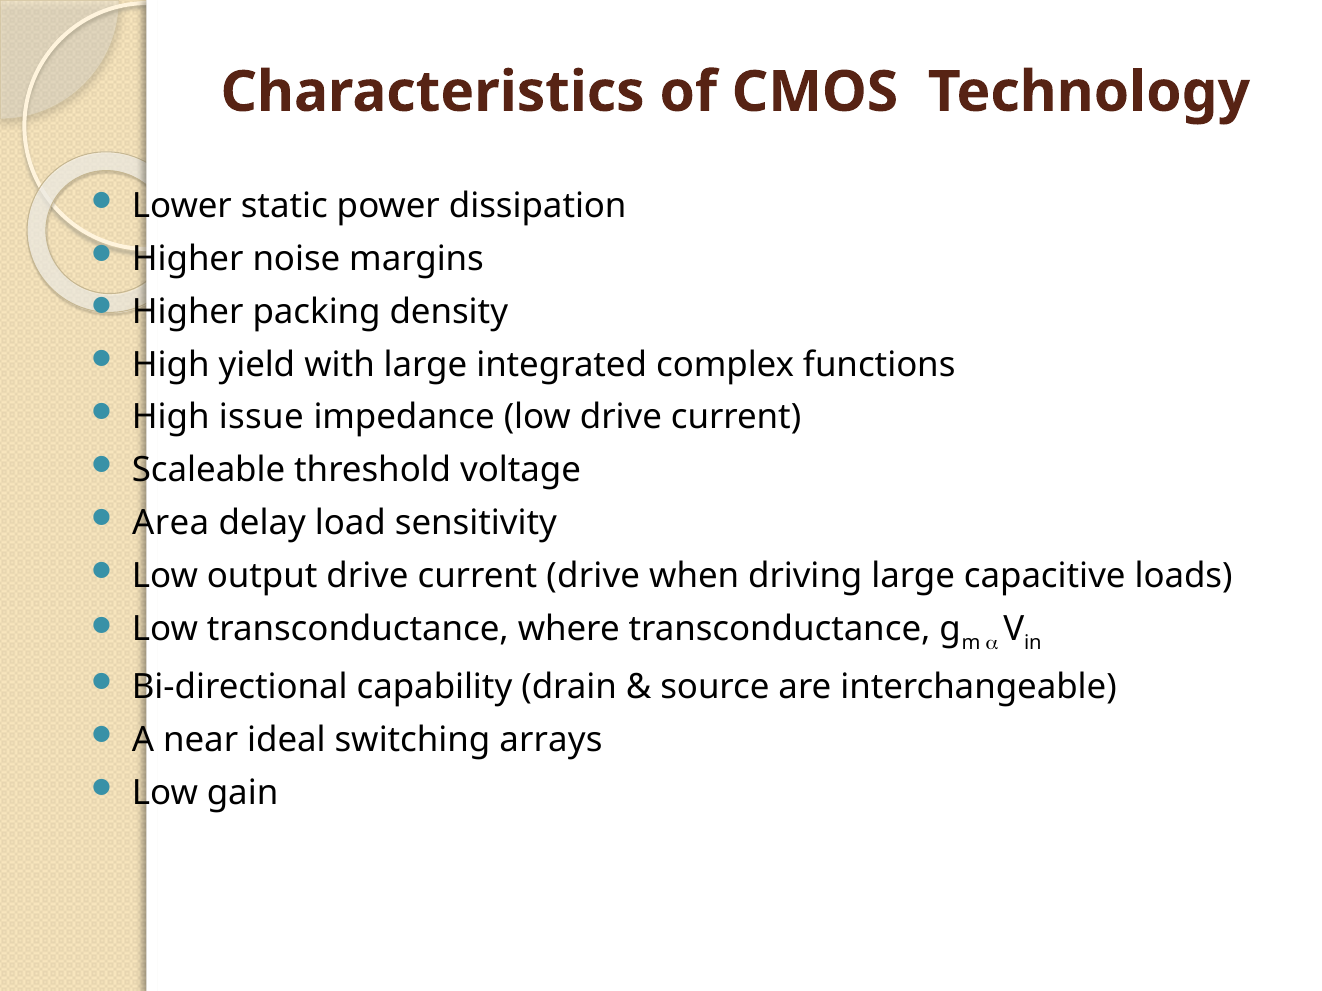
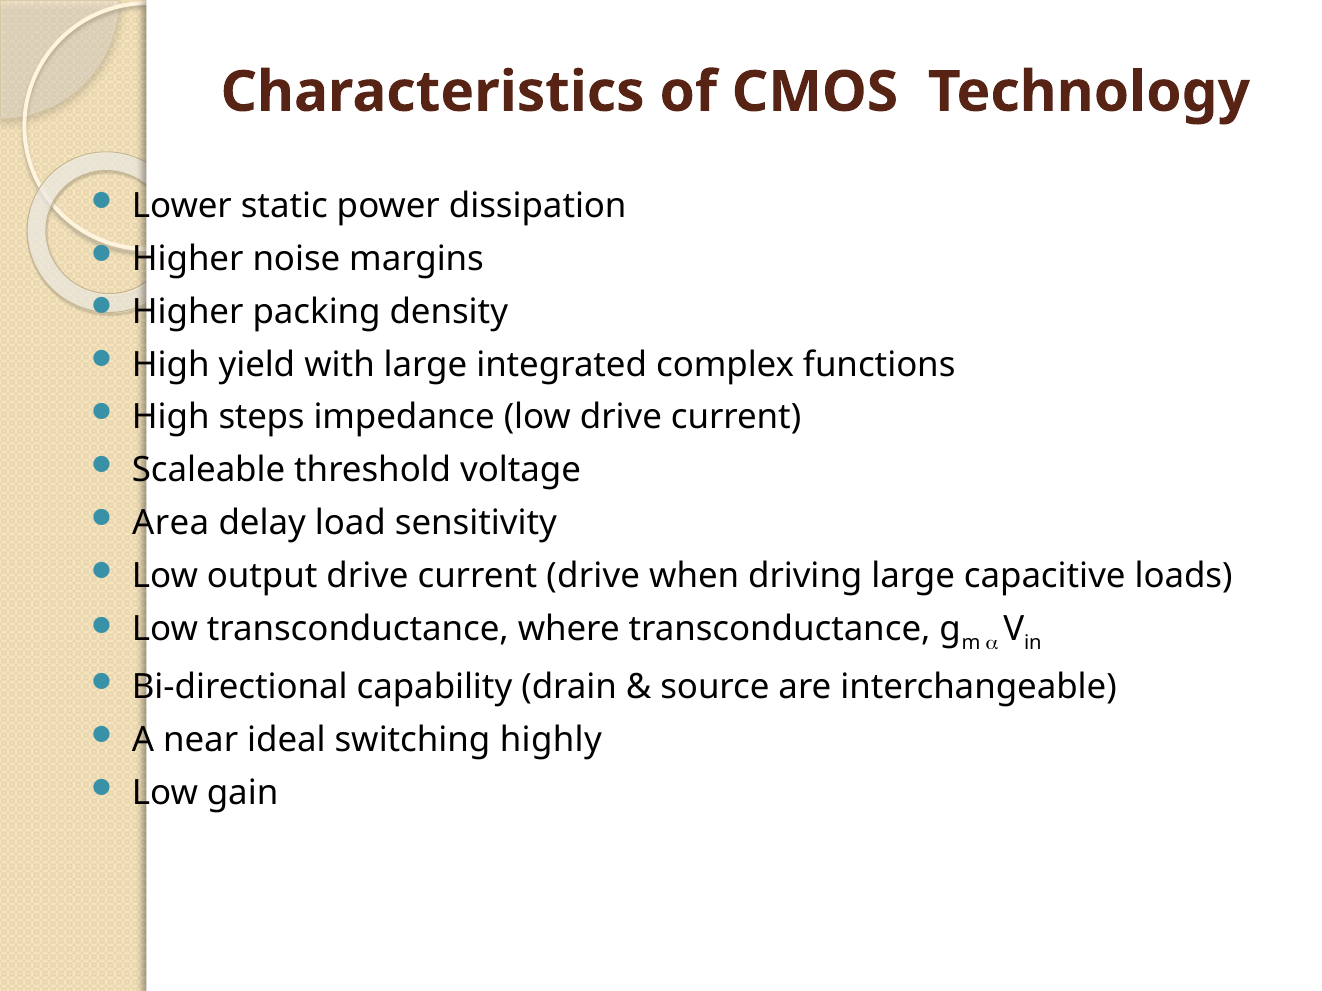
issue: issue -> steps (262, 418)
arrays: arrays -> highly (551, 741)
